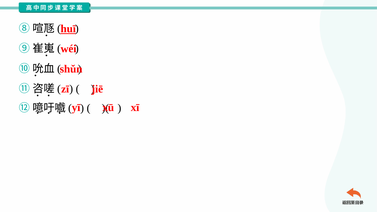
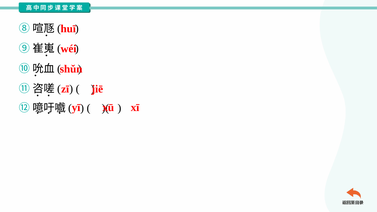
huī underline: present -> none (68, 29)
